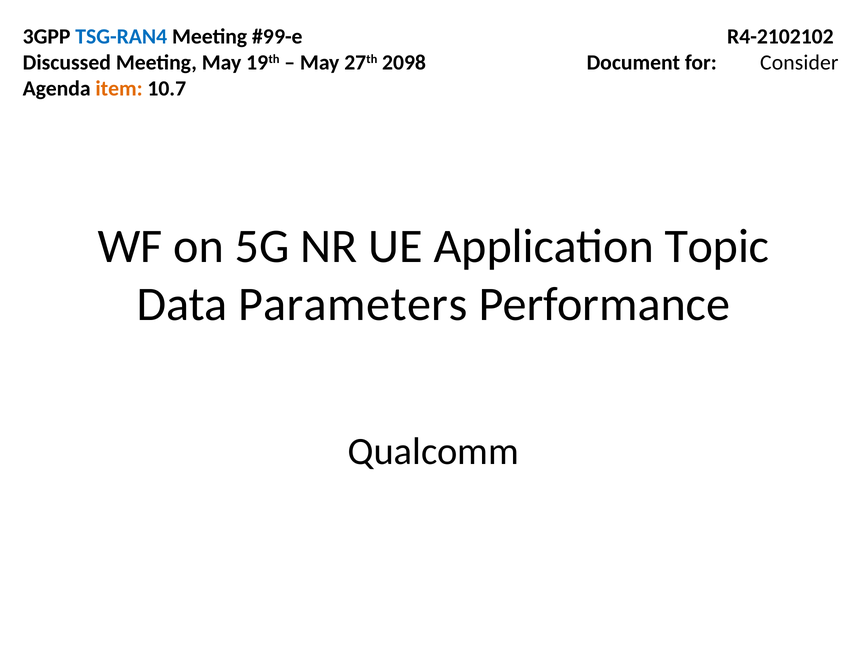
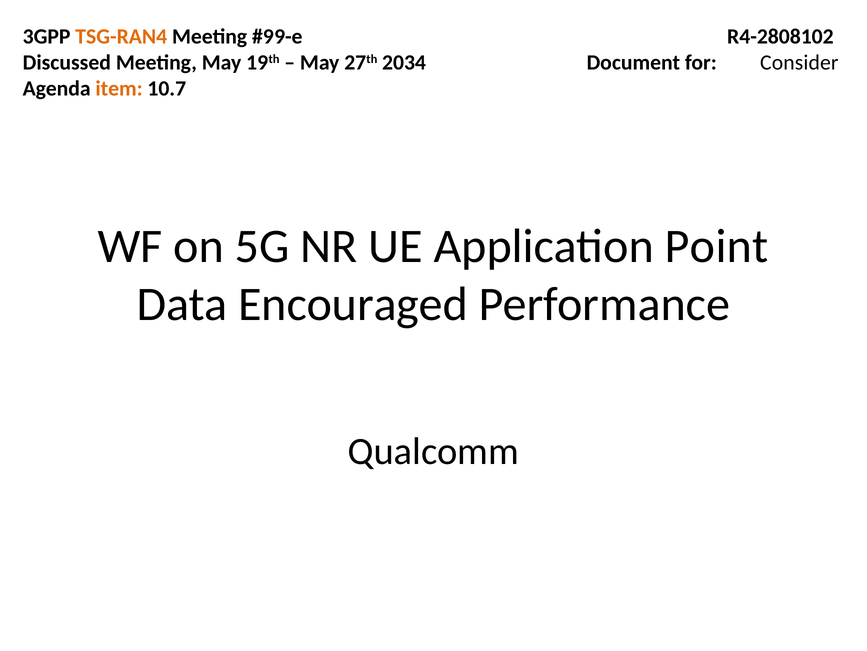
TSG-RAN4 colour: blue -> orange (121, 37)
R4-2102102: R4-2102102 -> R4-2808102 (780, 37)
2098: 2098 -> 2034 (404, 63)
Topic: Topic -> Point (717, 246)
Parameters: Parameters -> Encouraged (353, 304)
